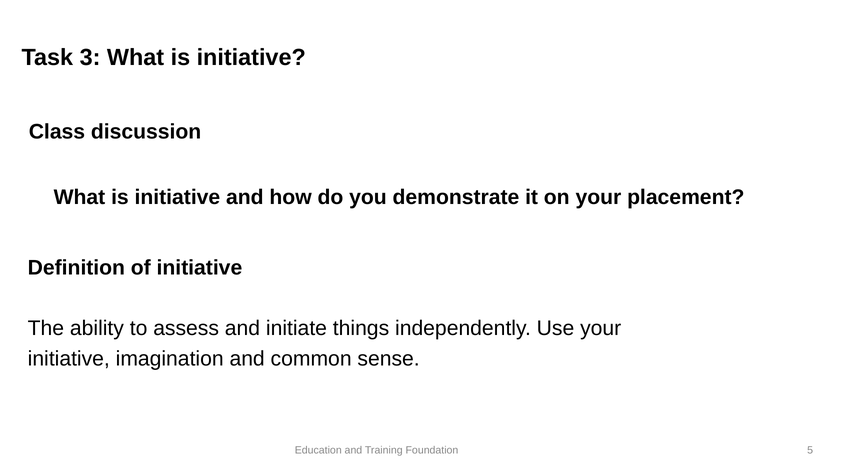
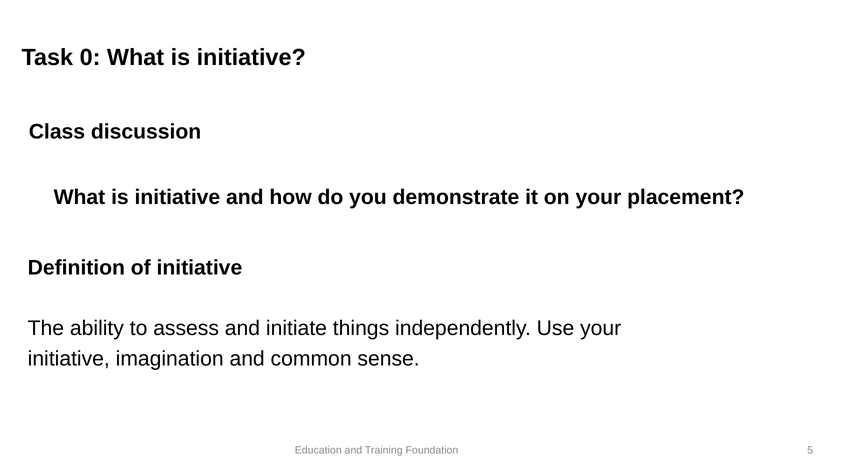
3: 3 -> 0 (90, 58)
